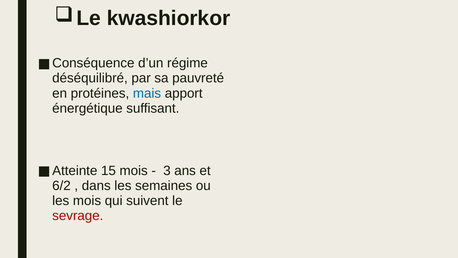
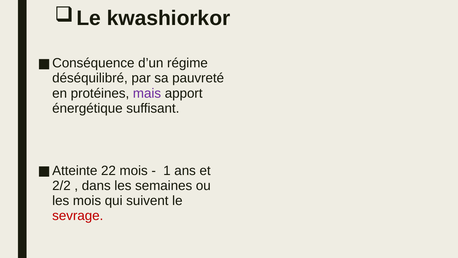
mais colour: blue -> purple (147, 93)
15: 15 -> 22 (108, 170)
3: 3 -> 1 (167, 170)
6/2: 6/2 -> 2/2 (61, 186)
